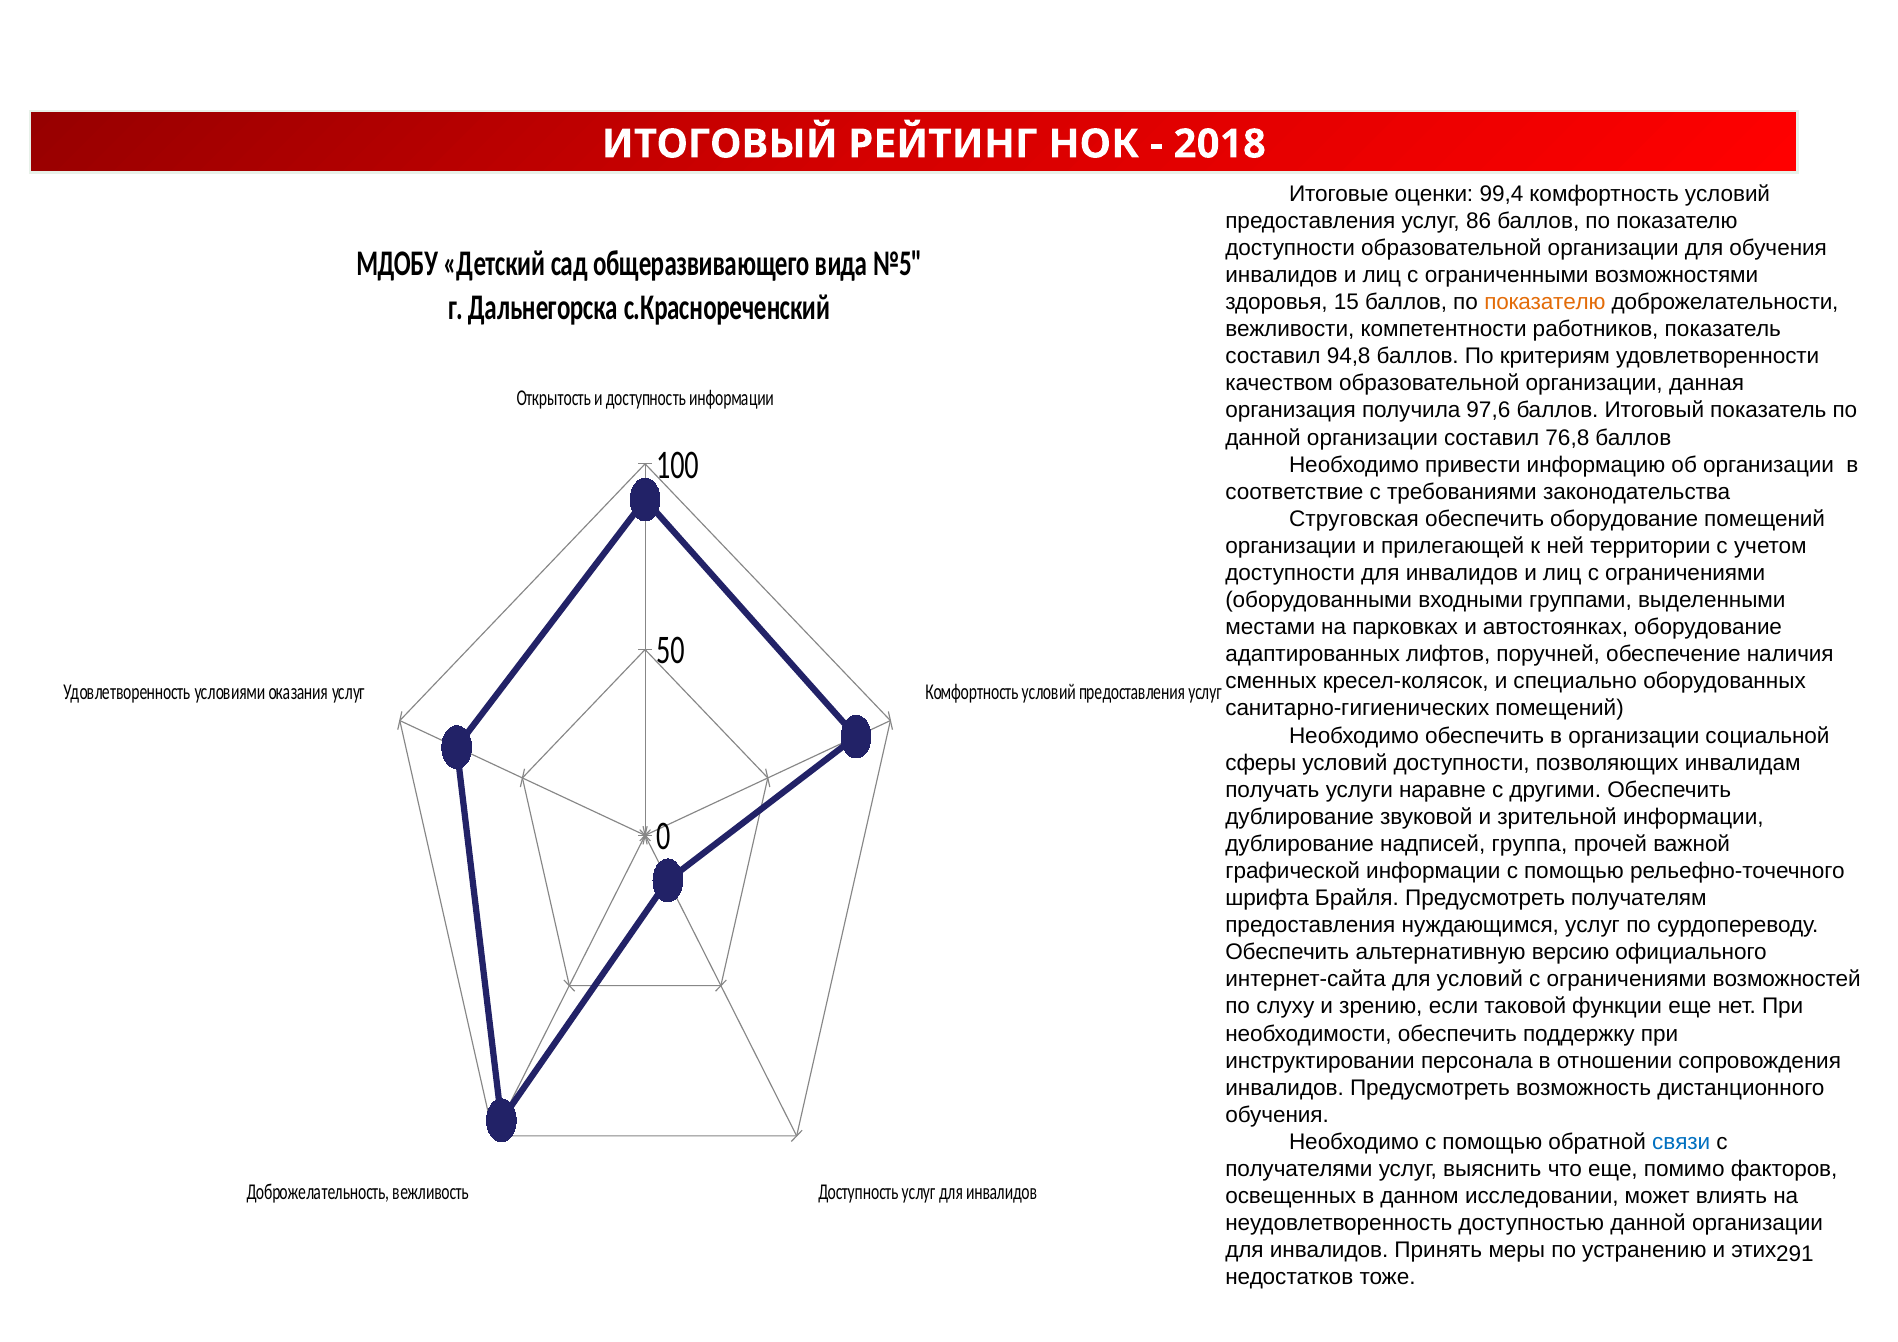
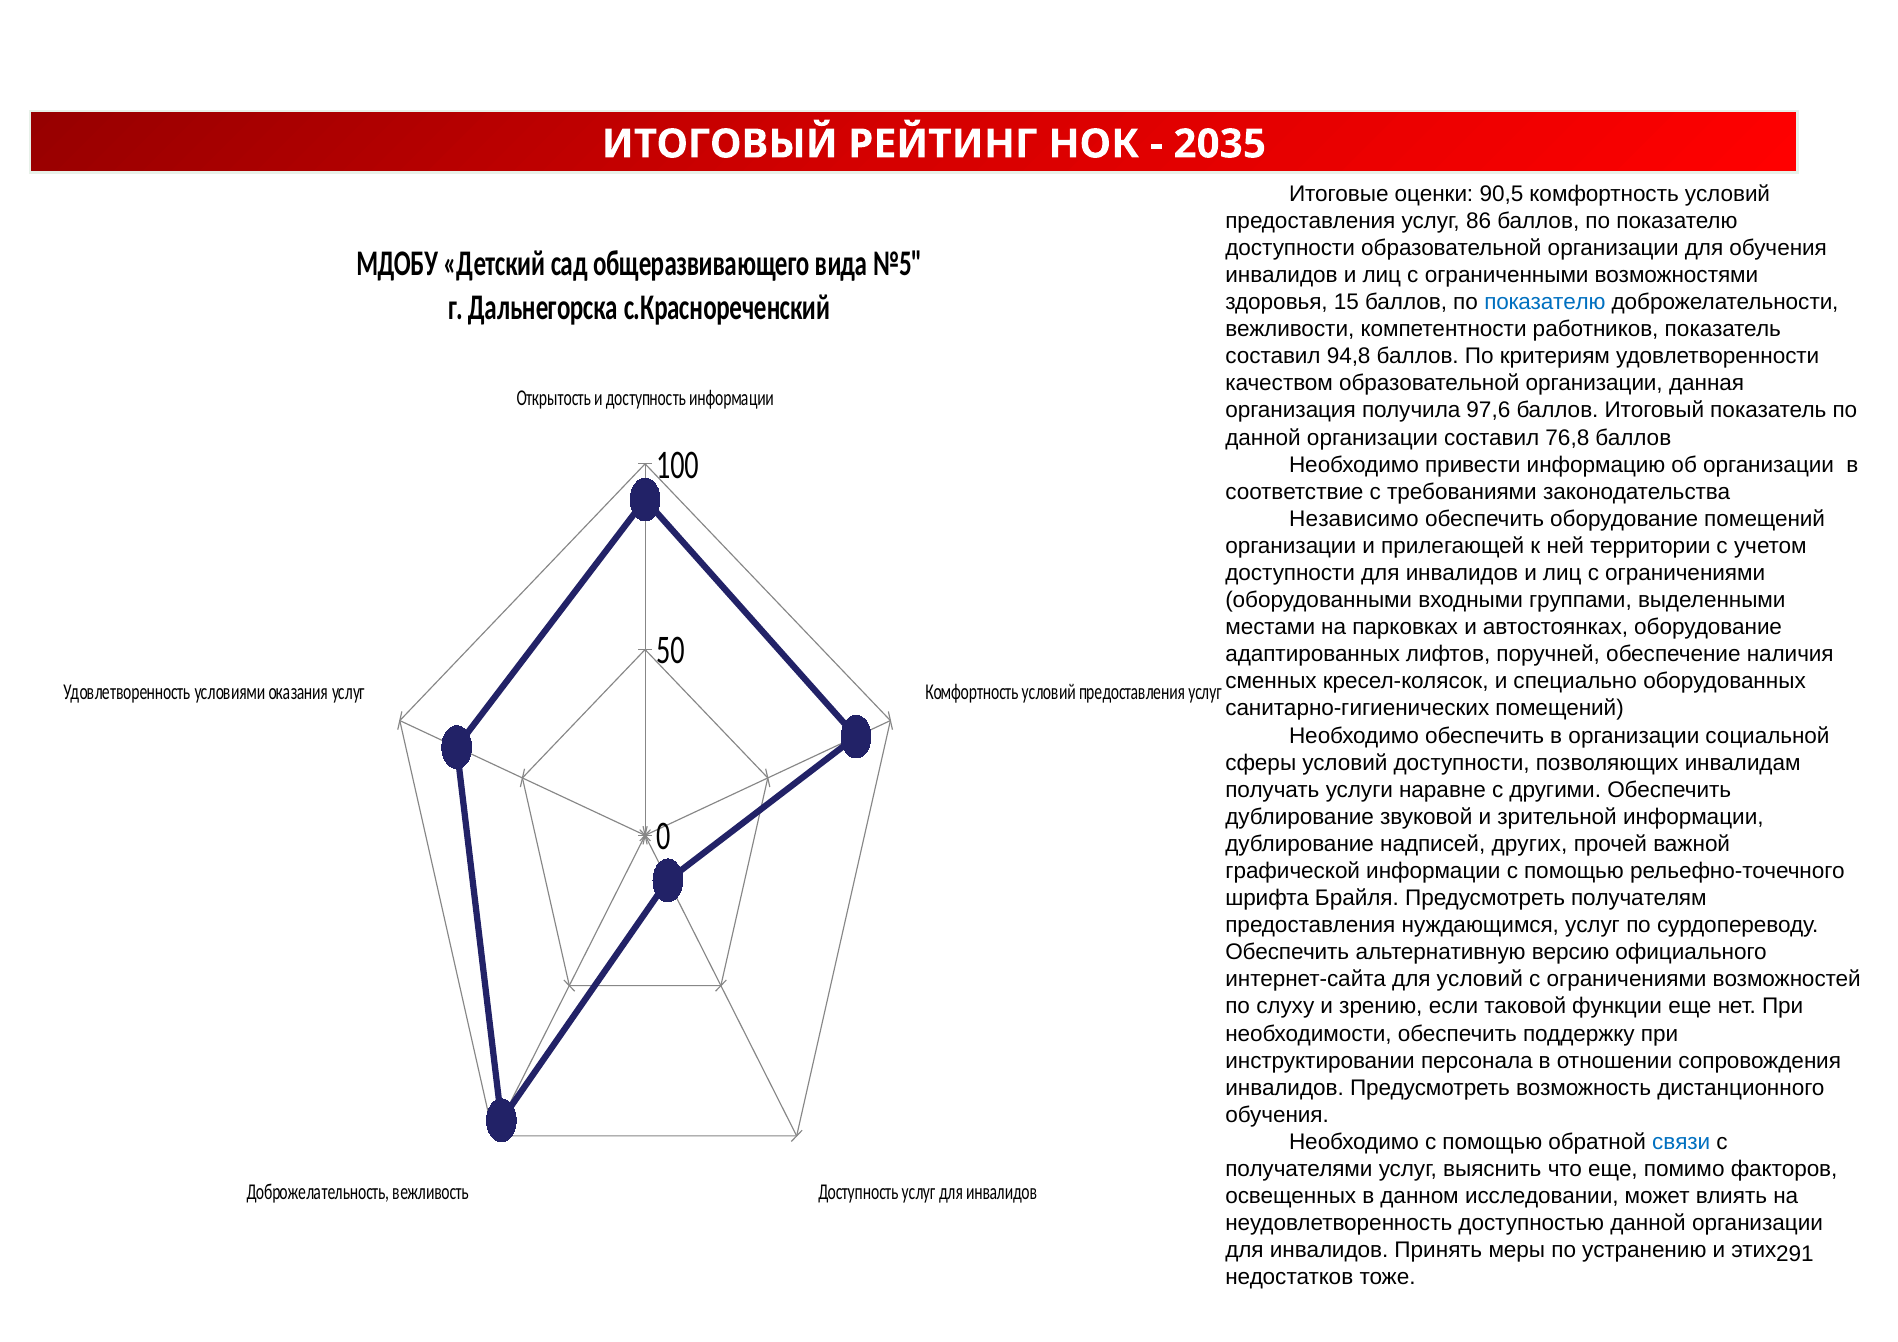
2018: 2018 -> 2035 (1220, 144)
99,4: 99,4 -> 90,5 (1501, 194)
показателю colour: orange -> blue (1545, 302)
Струговская: Струговская -> Независимо (1354, 519)
группа: группа -> других (1529, 844)
